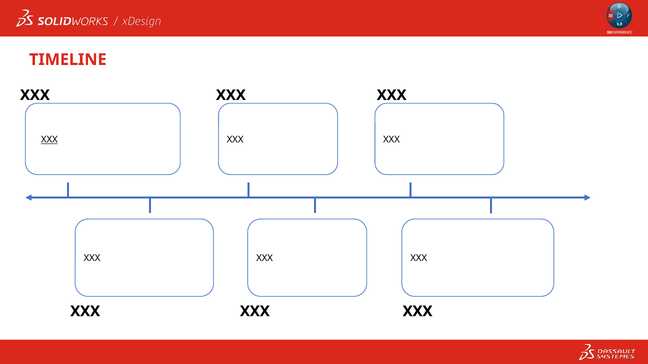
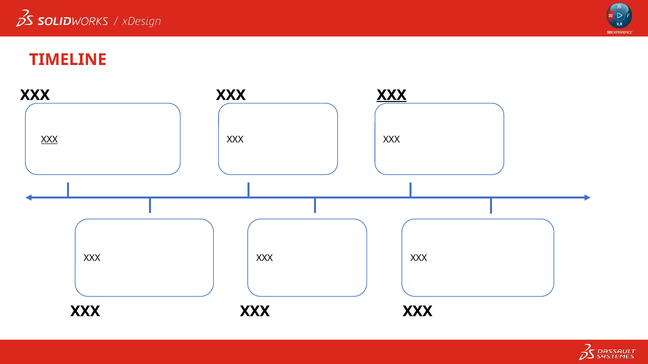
XXX underline: none -> present (392, 95)
